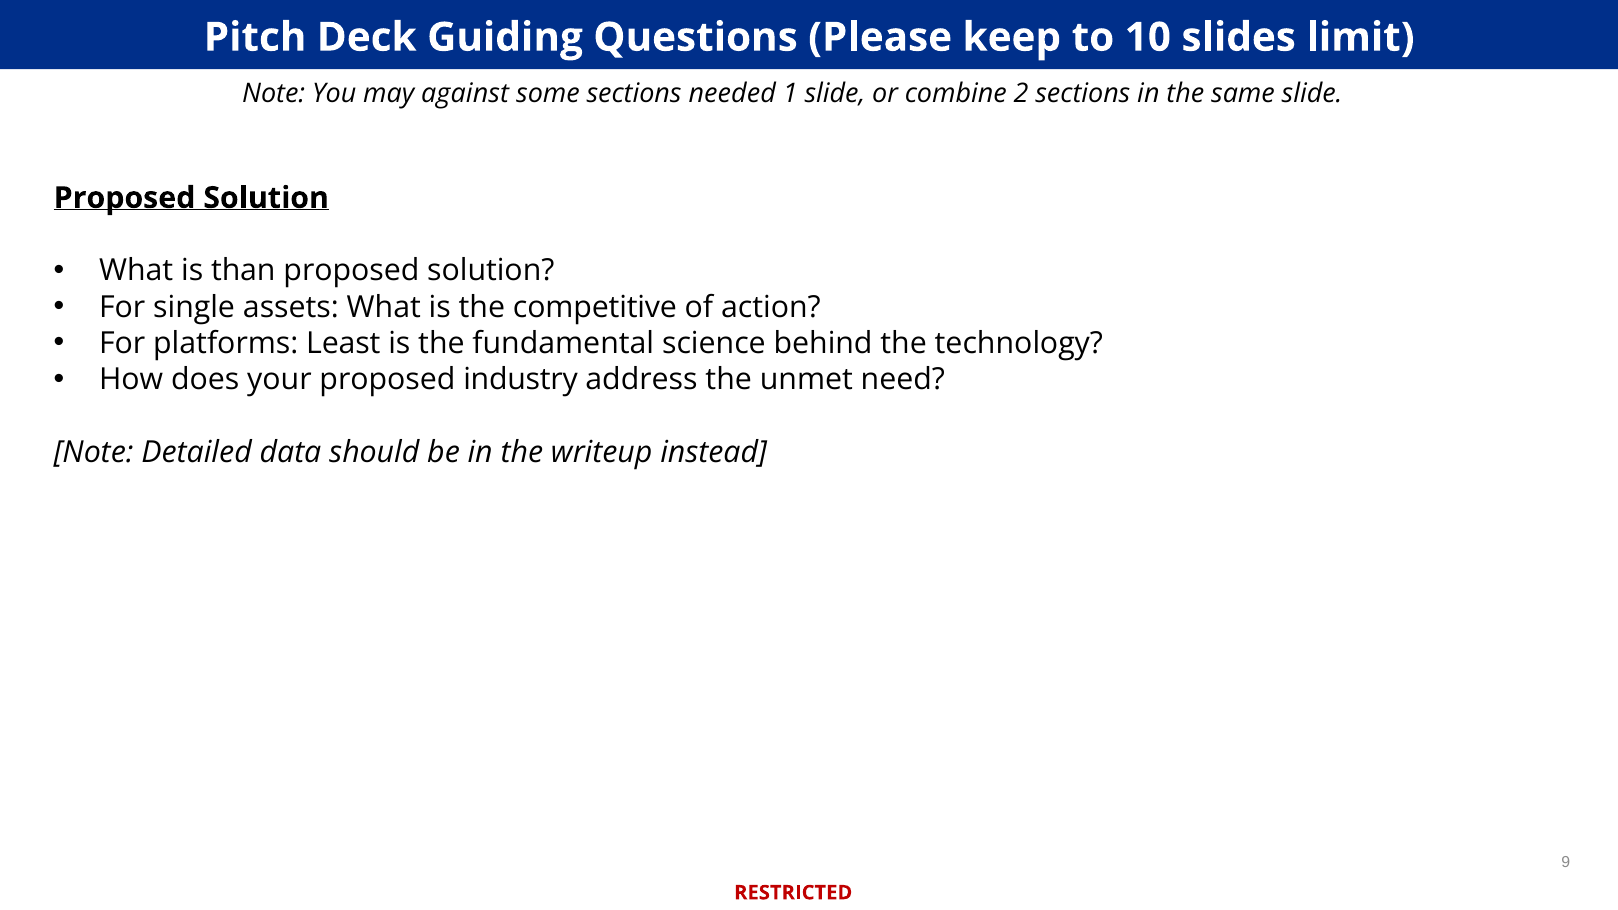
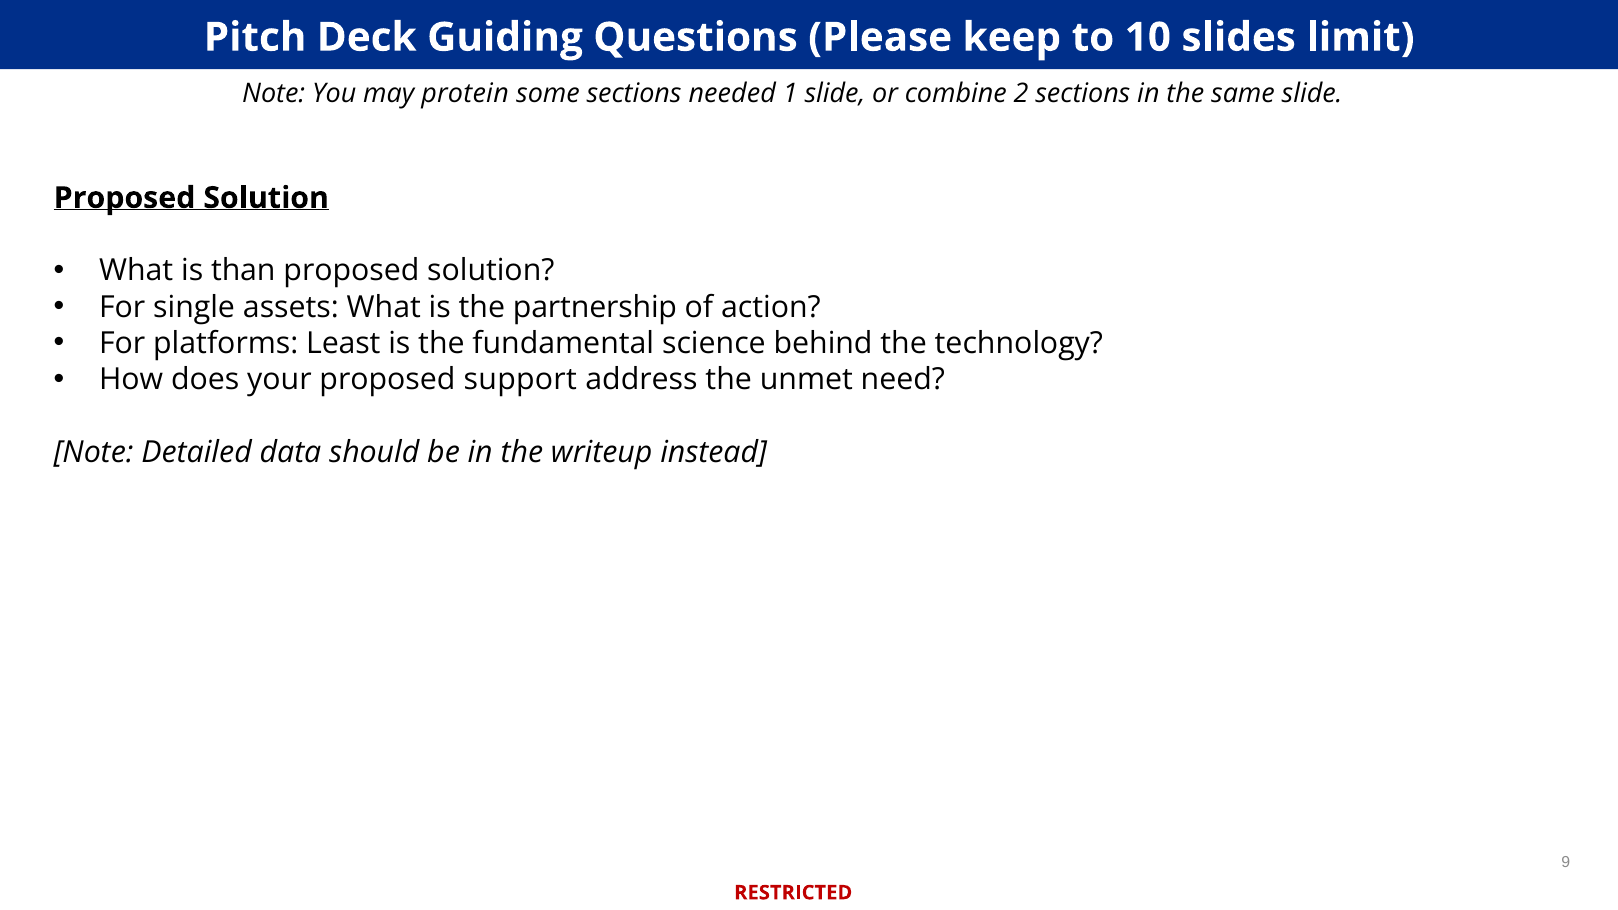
against: against -> protein (465, 93)
competitive: competitive -> partnership (595, 307)
industry: industry -> support (520, 380)
